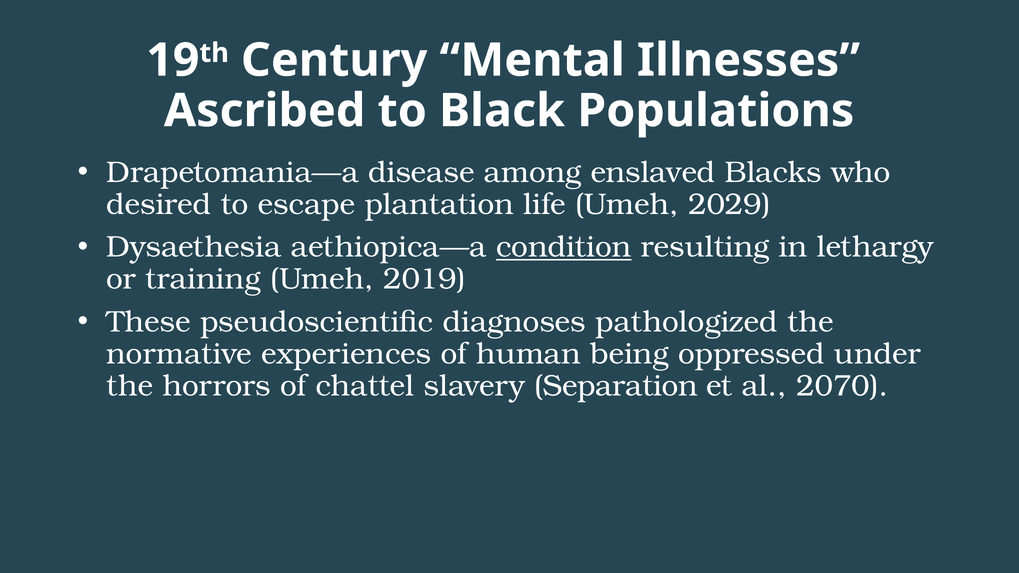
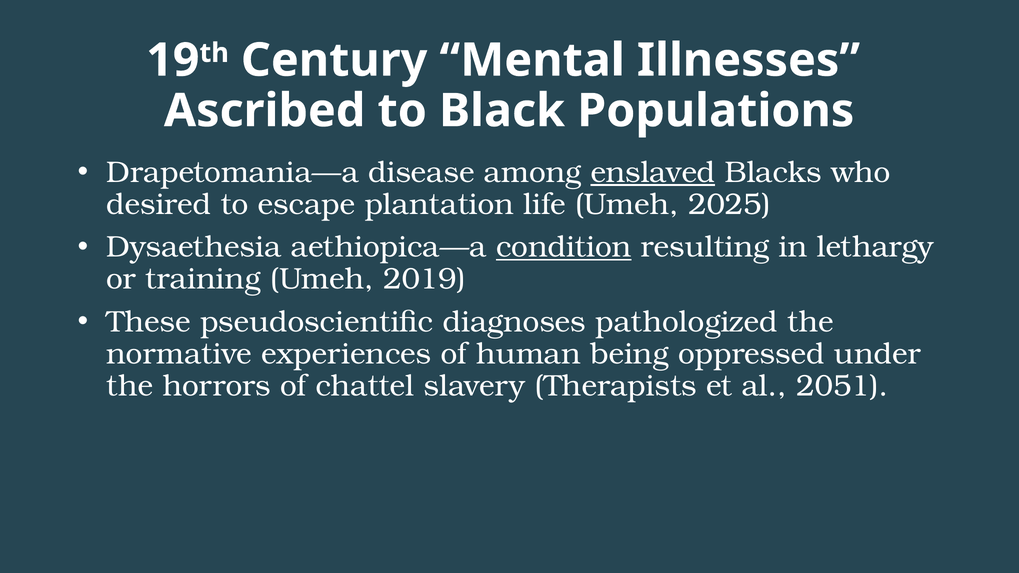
enslaved underline: none -> present (653, 172)
2029: 2029 -> 2025 (729, 204)
Separation: Separation -> Therapists (616, 386)
2070: 2070 -> 2051 (842, 386)
